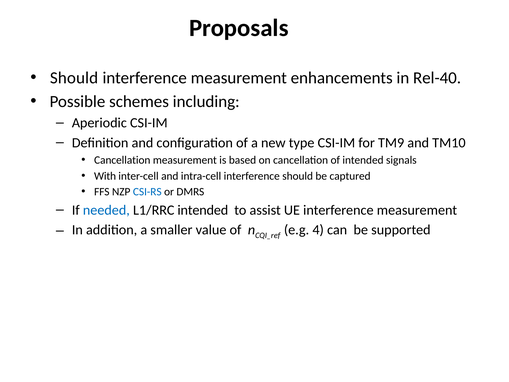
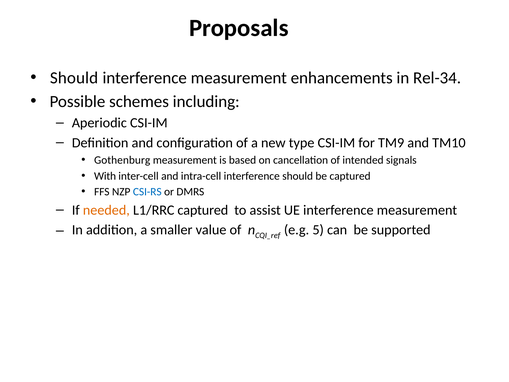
Rel-40: Rel-40 -> Rel-34 (437, 78)
Cancellation: Cancellation -> Gothenburg (122, 160)
needed colour: blue -> orange (106, 210)
L1/RRC intended: intended -> captured (203, 210)
4: 4 -> 5 (318, 230)
